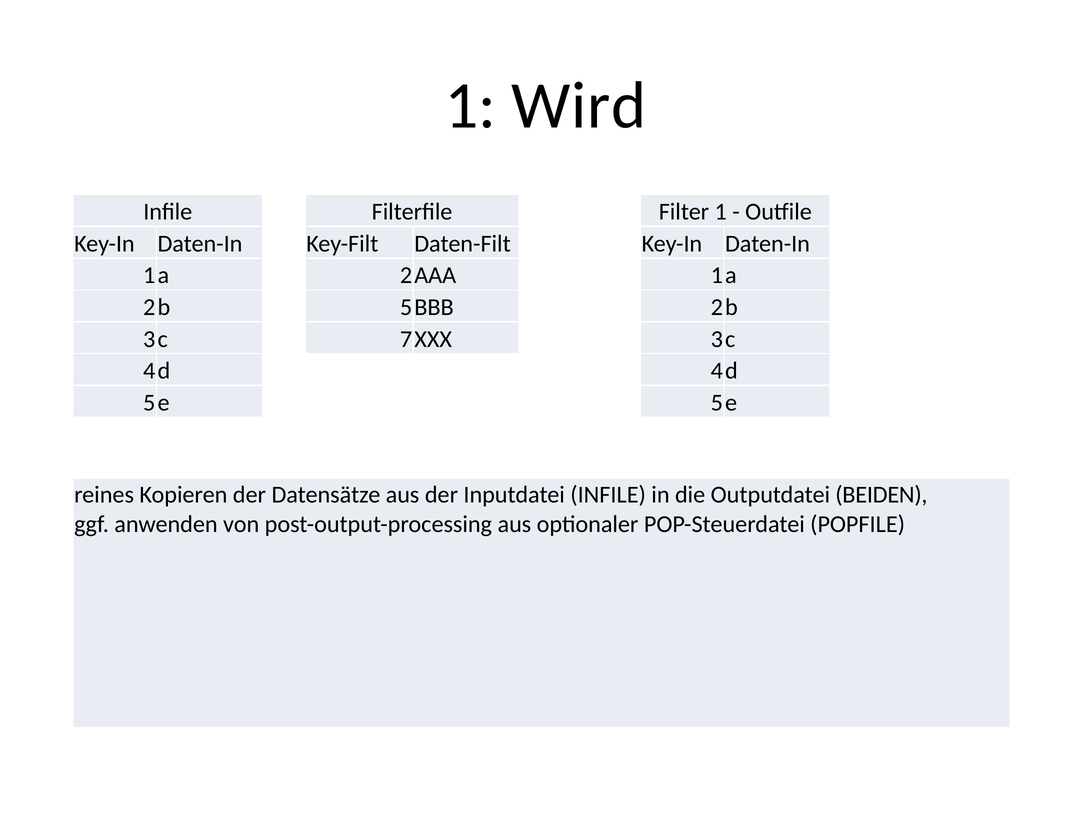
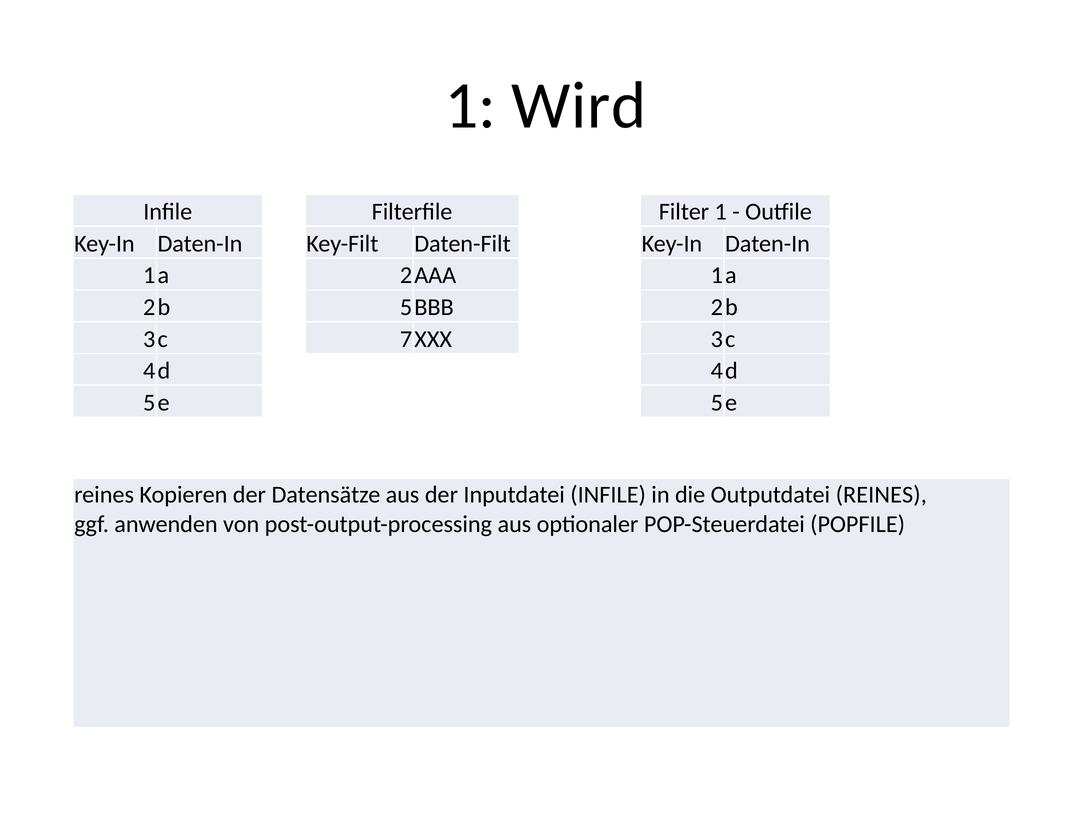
Outputdatei BEIDEN: BEIDEN -> REINES (881, 495)
